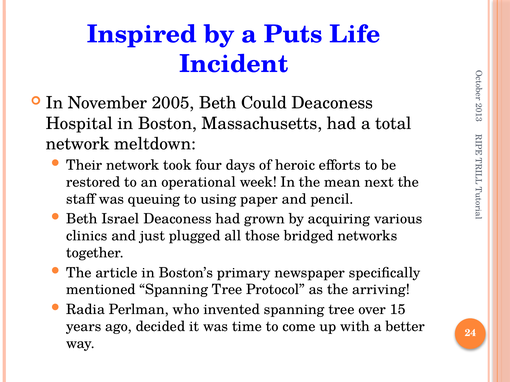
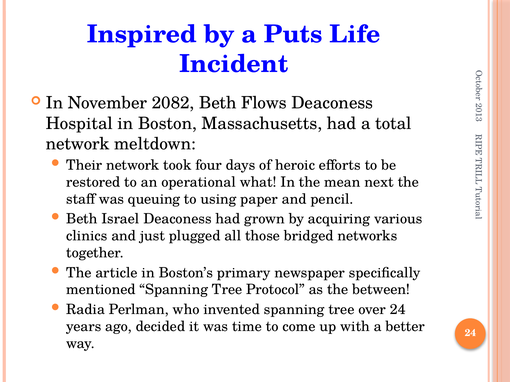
2005: 2005 -> 2082 (173, 103)
Could: Could -> Flows (264, 103)
week: week -> what (258, 182)
arriving: arriving -> between (381, 290)
over 15: 15 -> 24 (398, 310)
